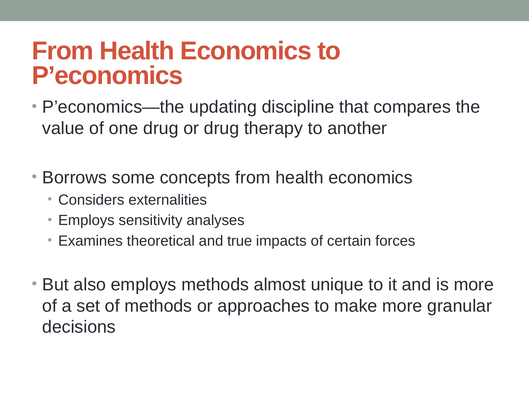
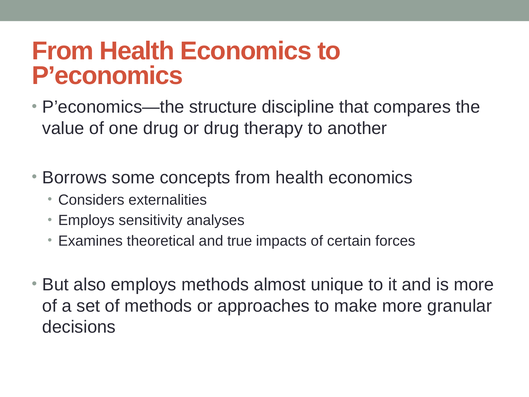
updating: updating -> structure (223, 107)
